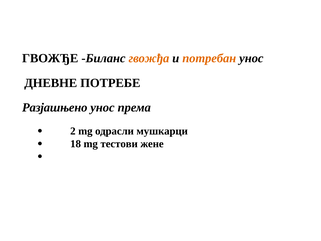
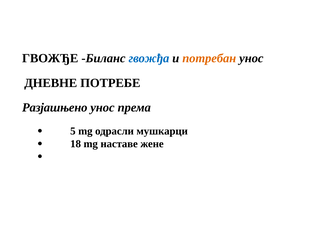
гвожђа colour: orange -> blue (149, 58)
2: 2 -> 5 (73, 131)
тестови: тестови -> наставе (119, 144)
